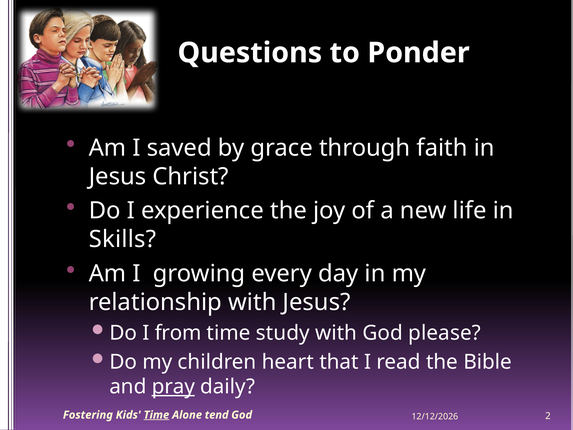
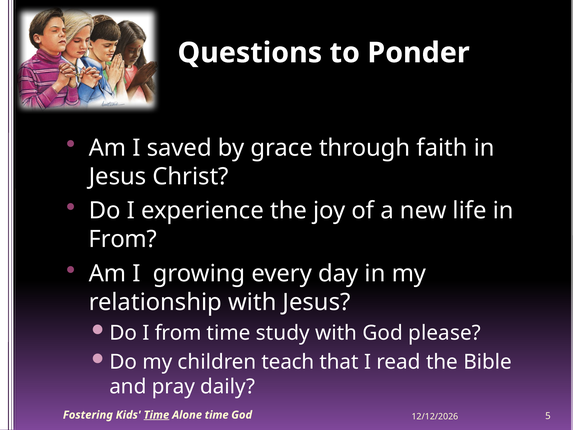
Skills: Skills -> From (123, 239)
heart: heart -> teach (288, 362)
pray underline: present -> none (173, 387)
Alone tend: tend -> time (217, 415)
2: 2 -> 5 (548, 416)
